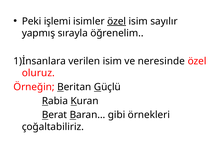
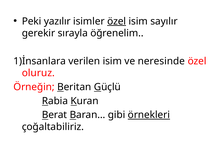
işlemi: işlemi -> yazılır (57, 21)
yapmış: yapmış -> gerekir (38, 33)
örnekleri underline: none -> present (149, 115)
